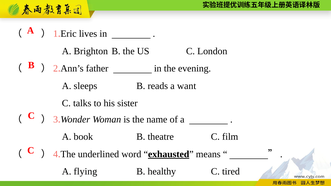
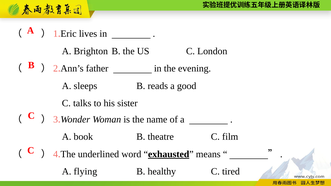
want: want -> good (187, 86)
